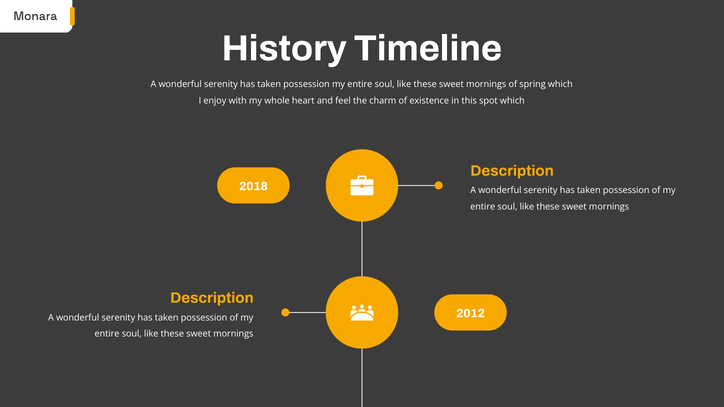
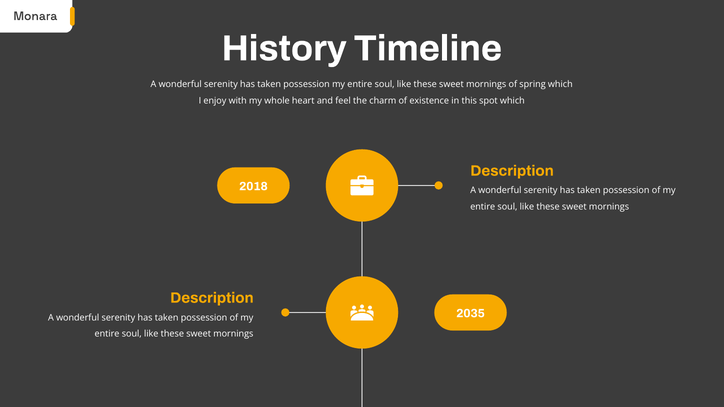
2012: 2012 -> 2035 (471, 313)
